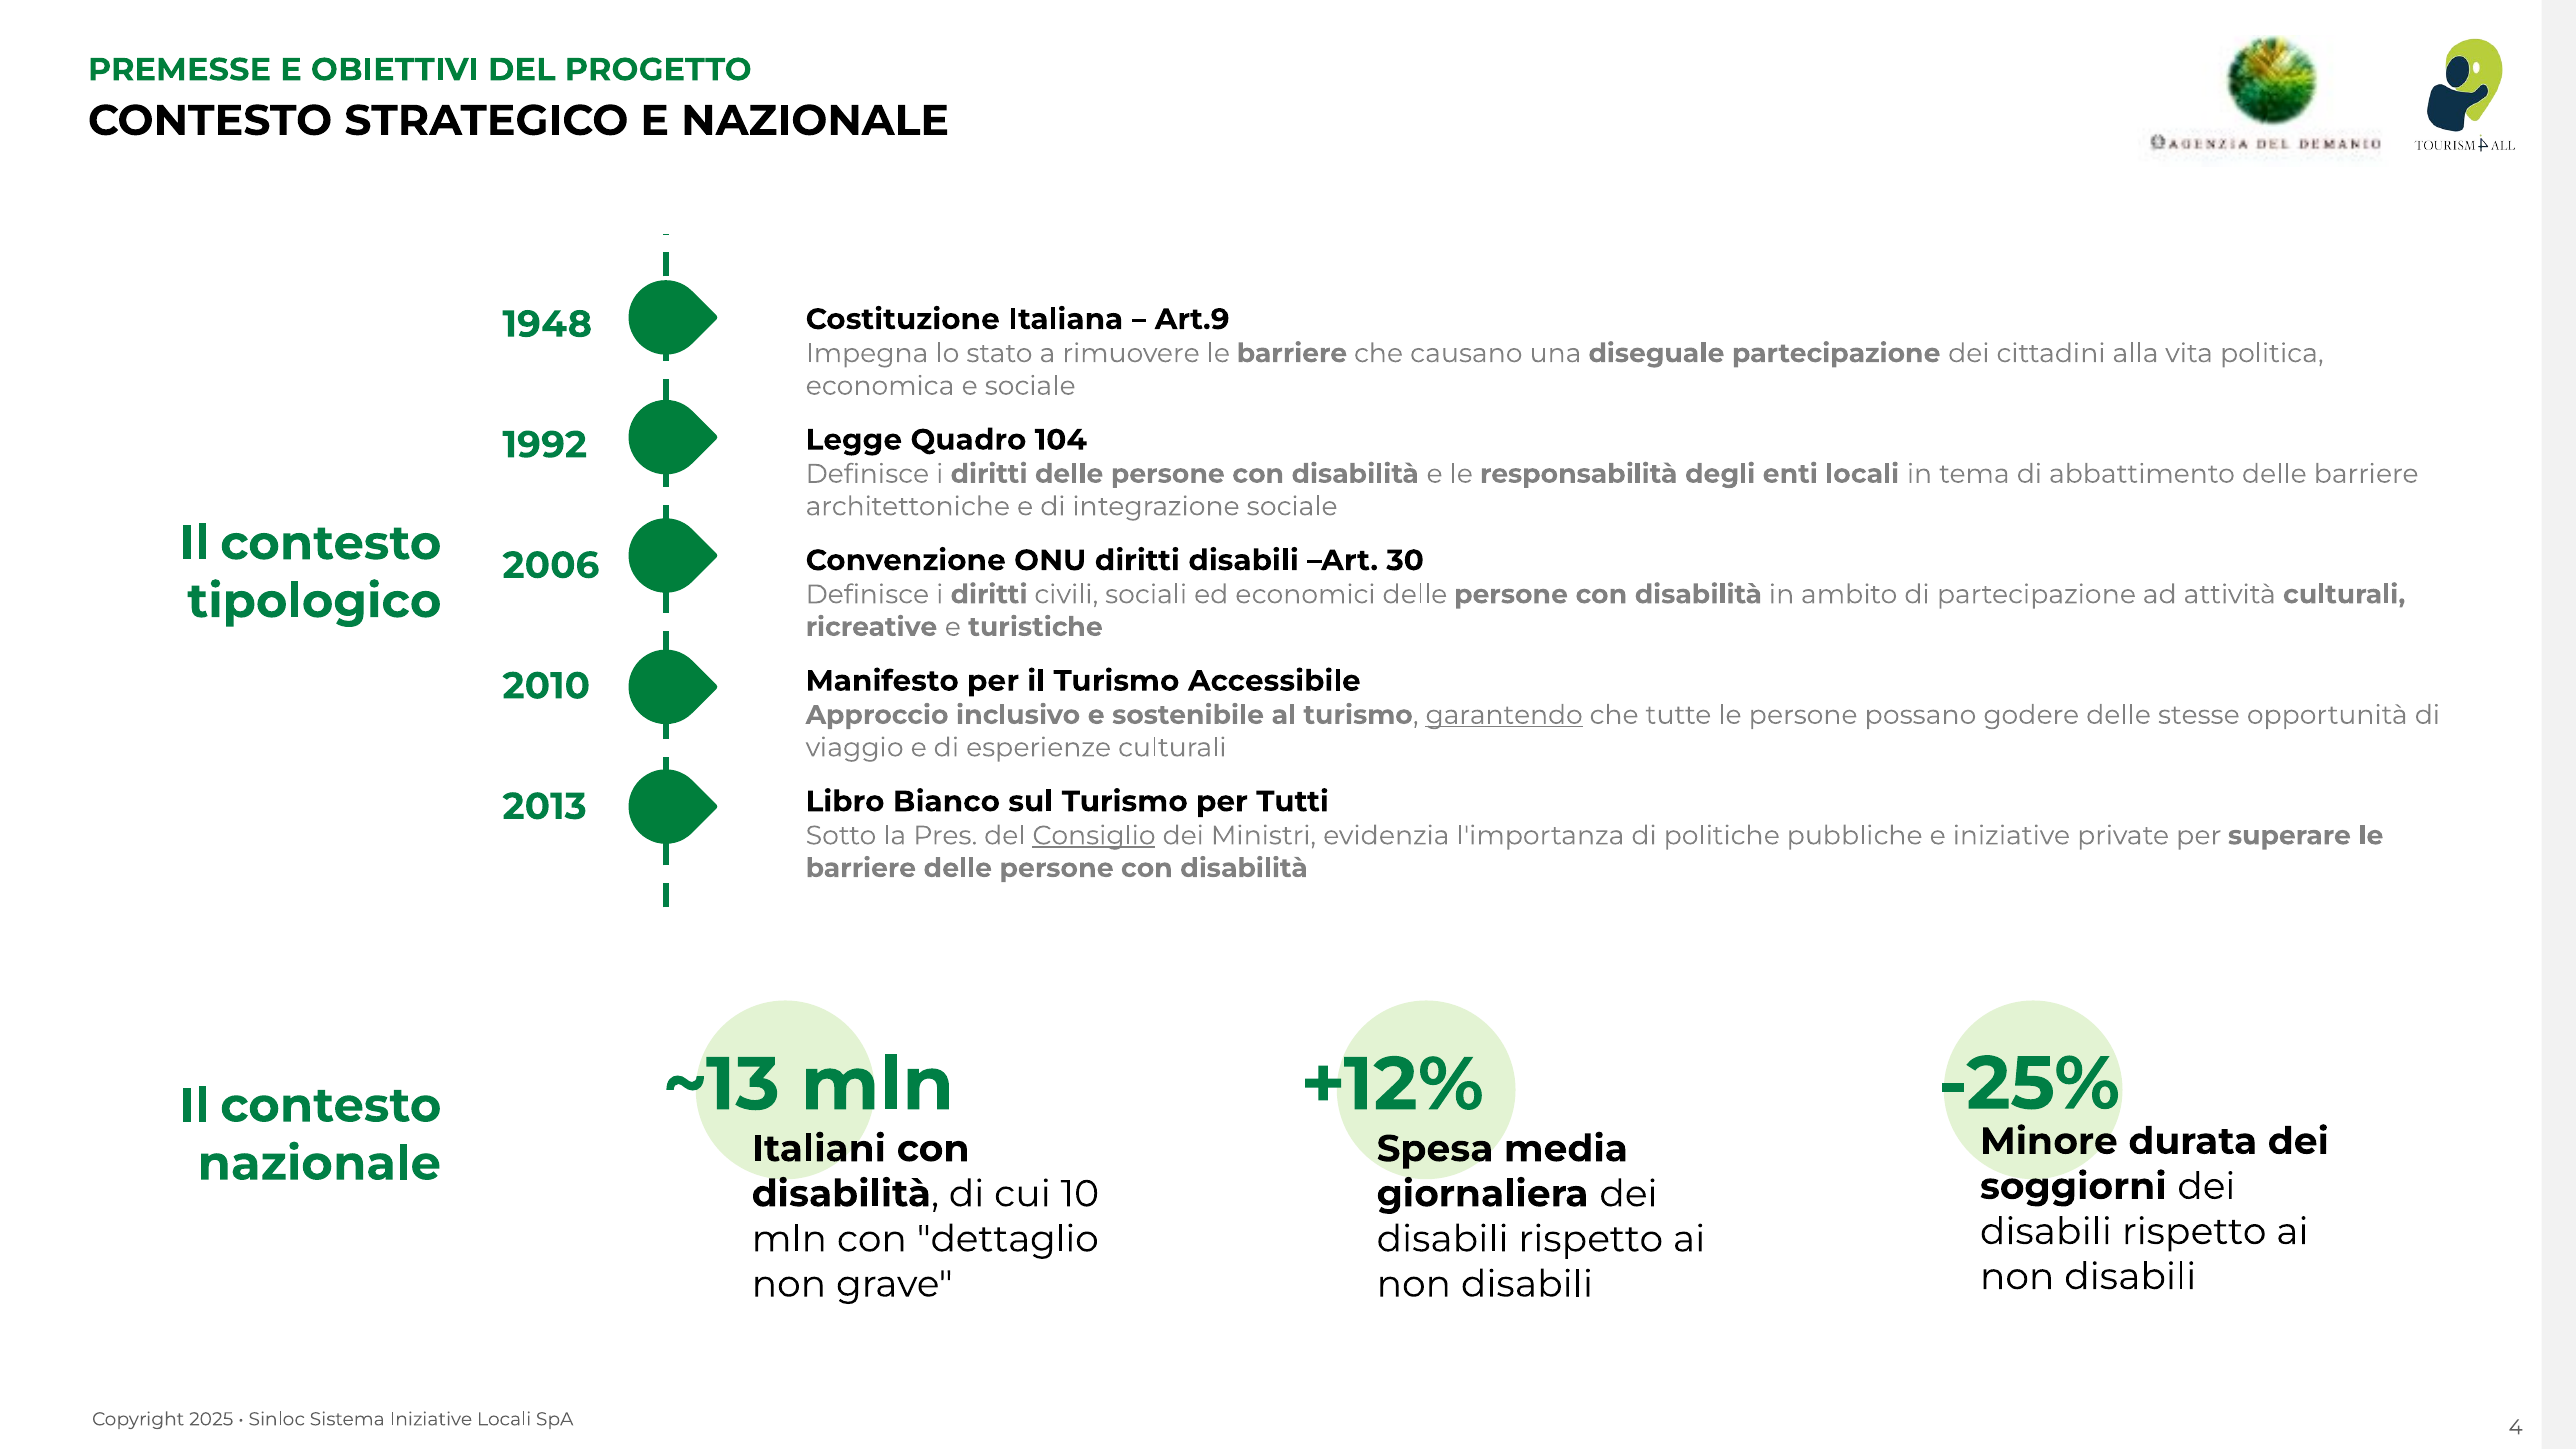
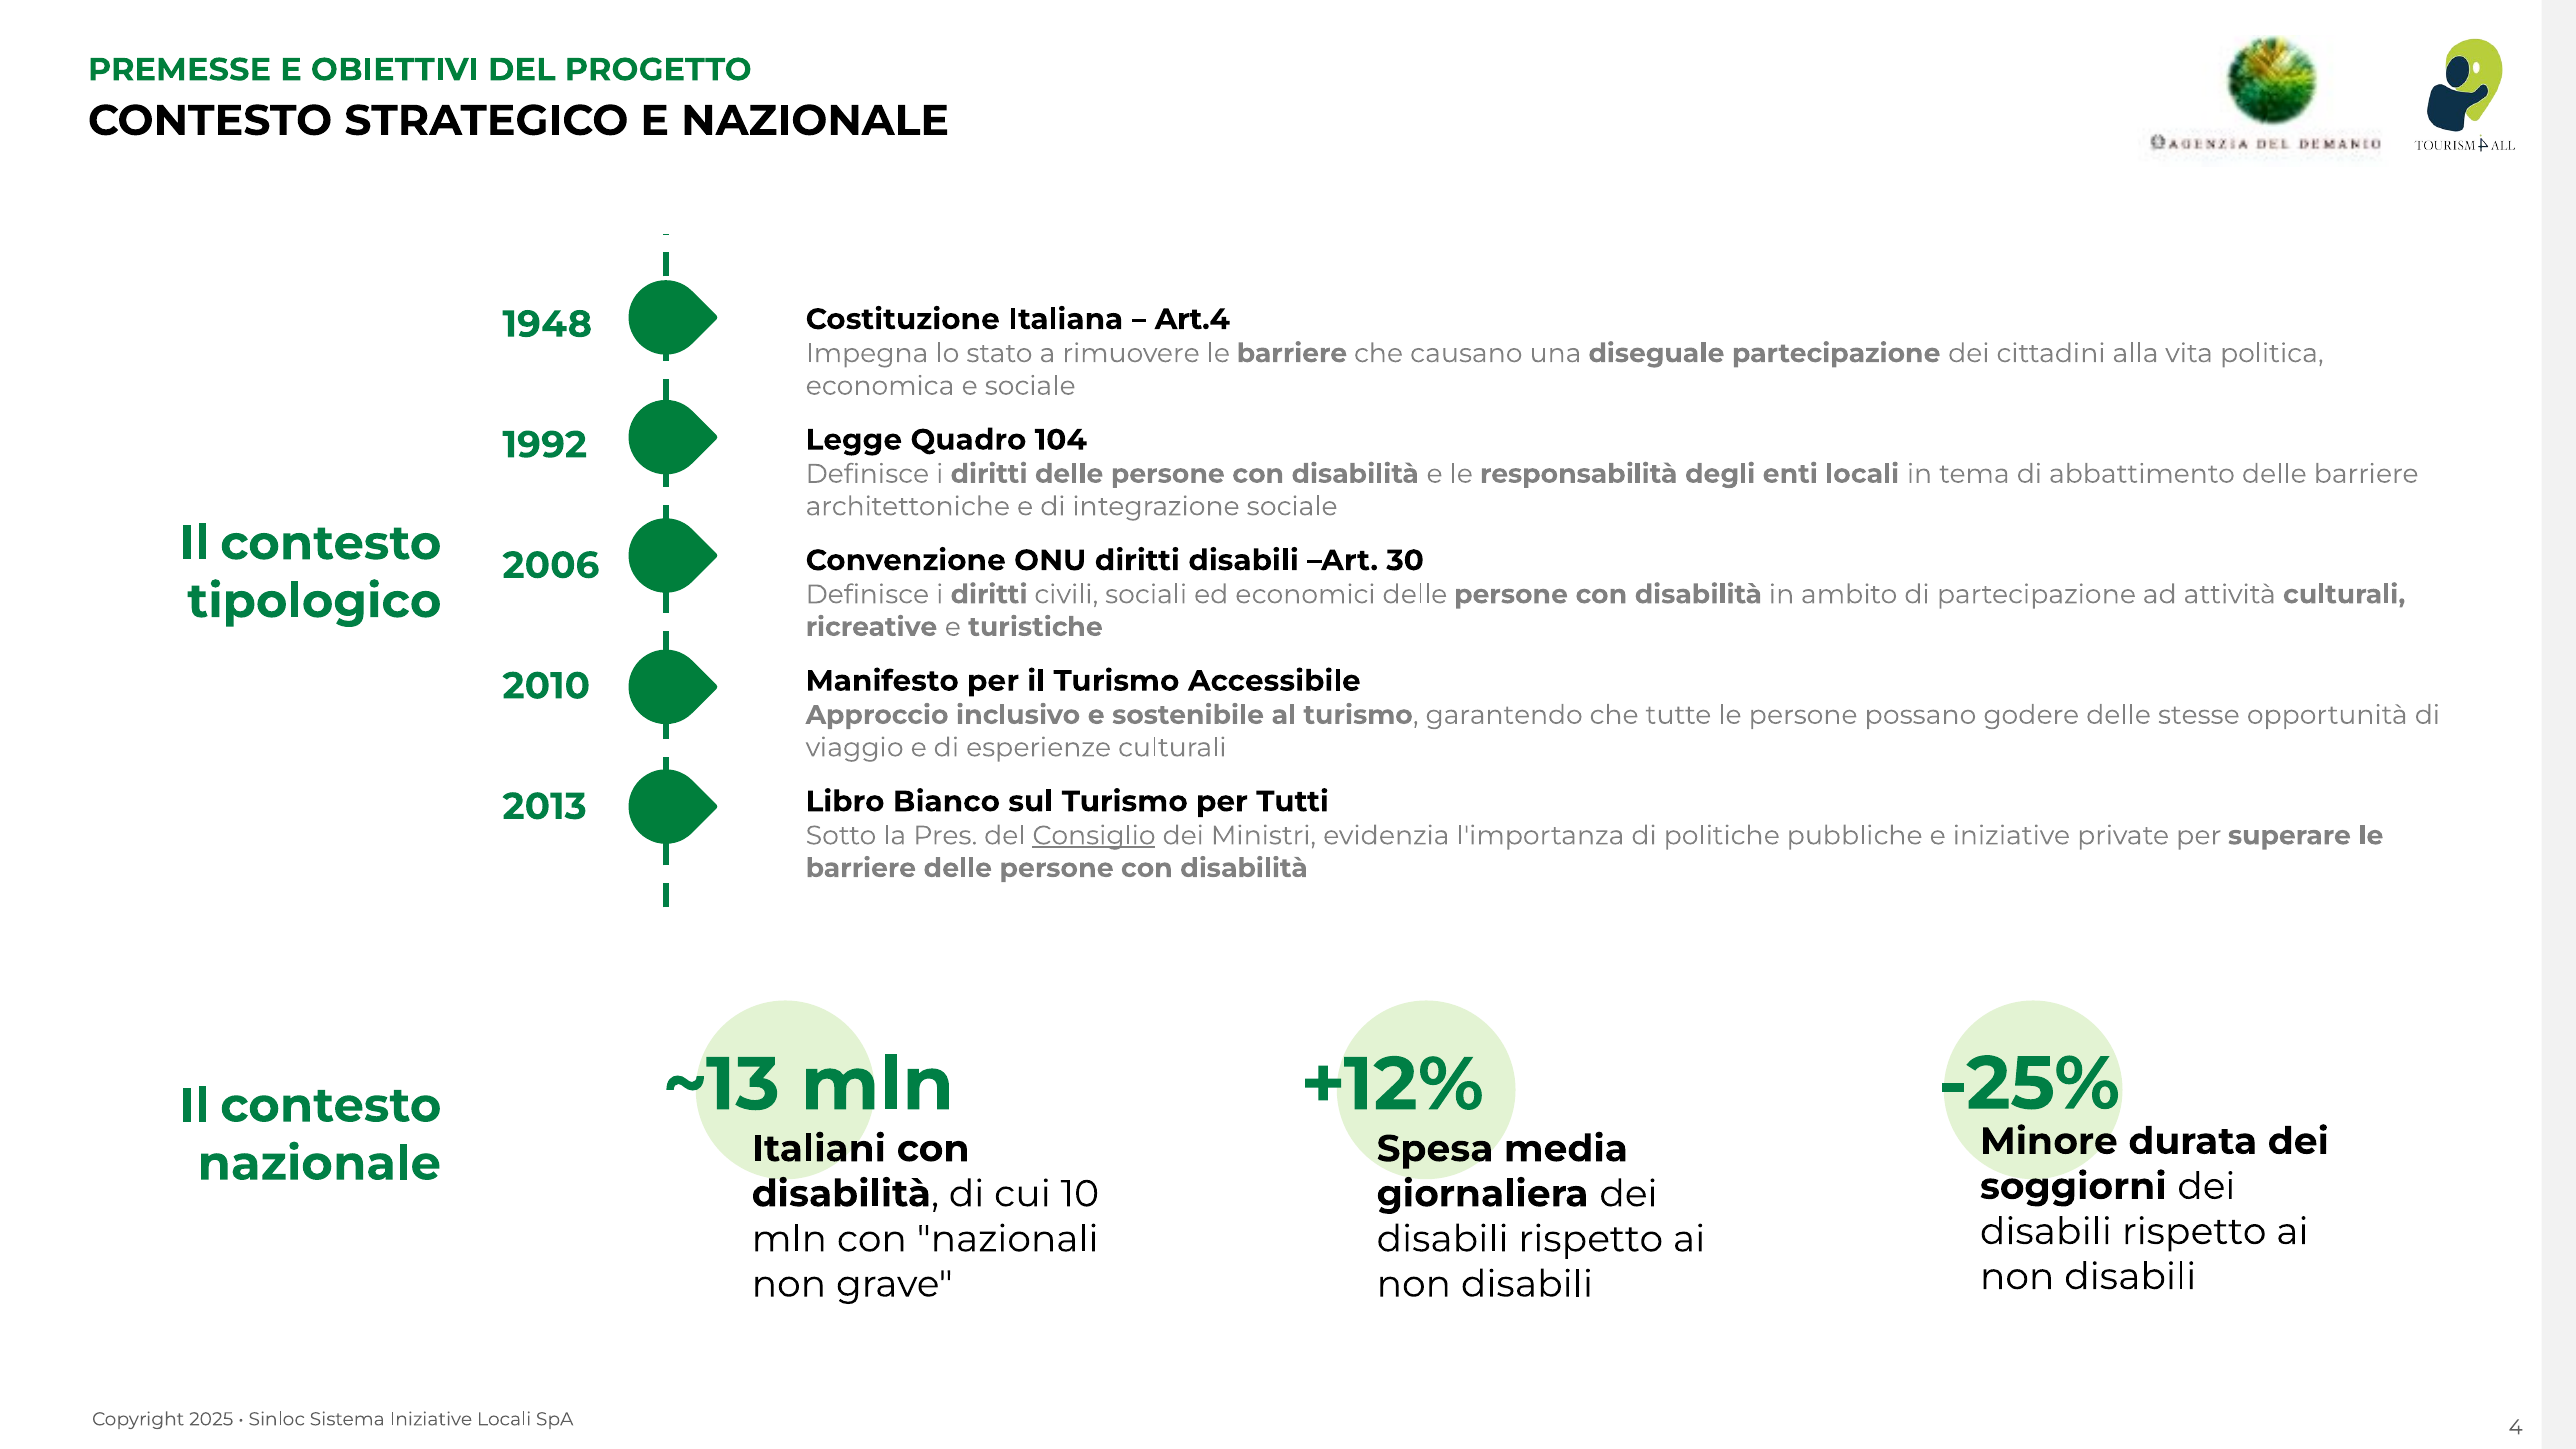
Art.9: Art.9 -> Art.4 (1192, 319)
garantendo underline: present -> none (1504, 715)
dettaglio: dettaglio -> nazionali (1008, 1239)
